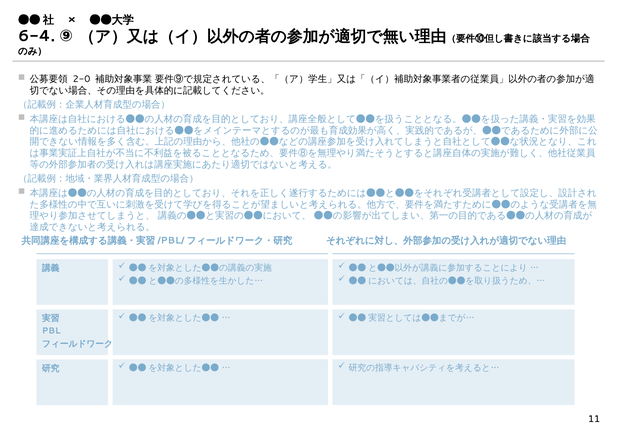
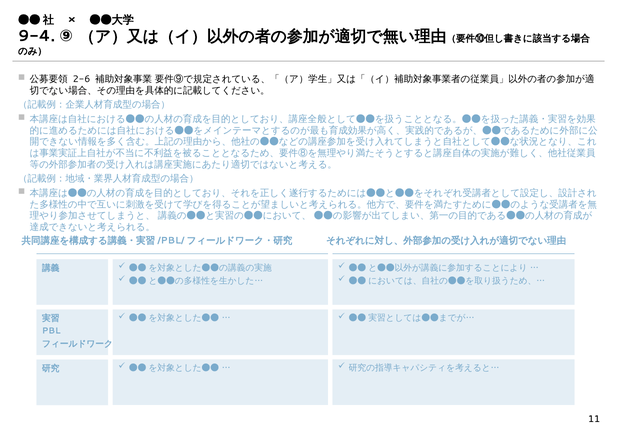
6-4: 6-4 -> 9-4 (37, 36)
2-0: 2-0 -> 2-6 (81, 79)
